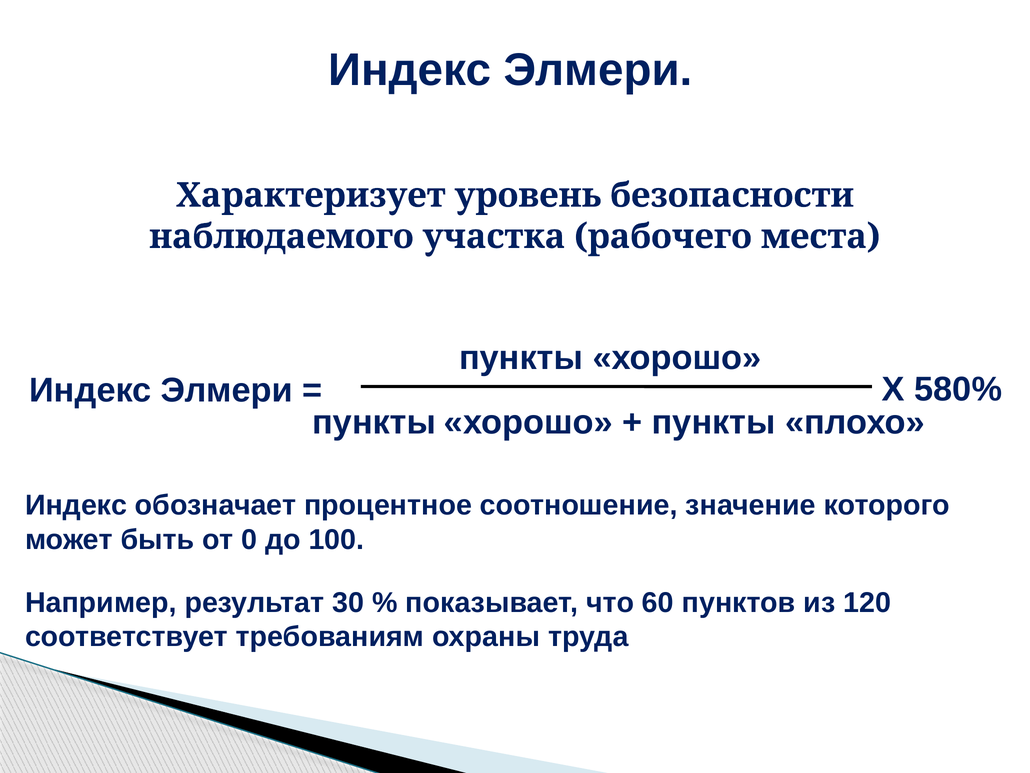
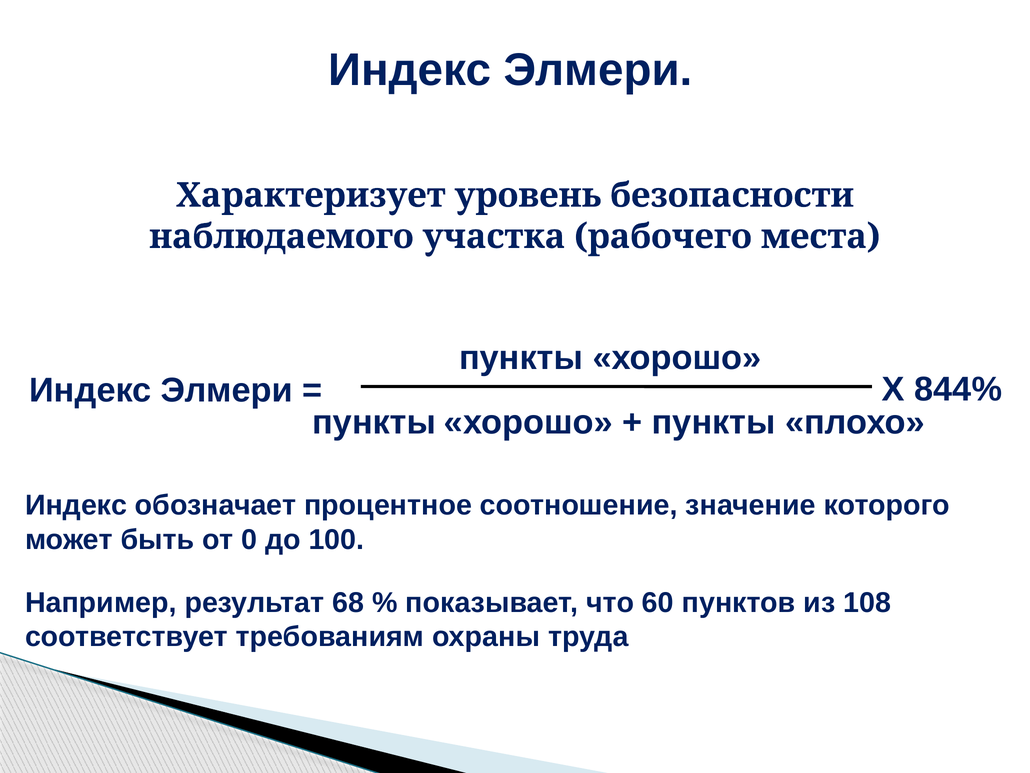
580%: 580% -> 844% (958, 389)
30: 30 -> 68 (348, 602)
120: 120 -> 108 (867, 602)
